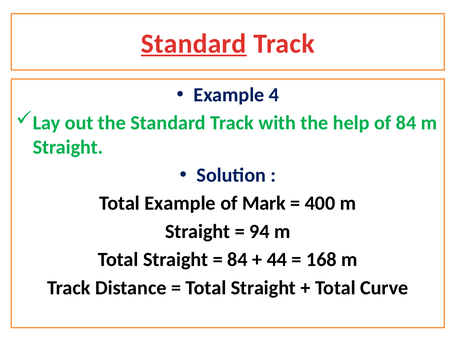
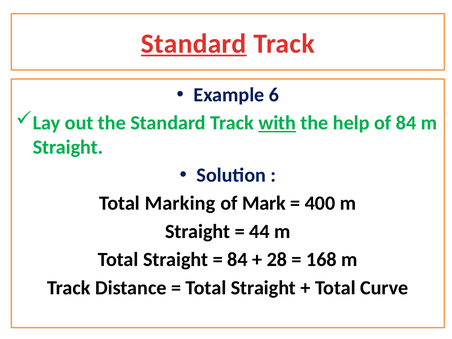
4: 4 -> 6 (274, 95)
with underline: none -> present (277, 123)
Total Example: Example -> Marking (180, 203)
94: 94 -> 44 (259, 231)
44: 44 -> 28 (277, 260)
